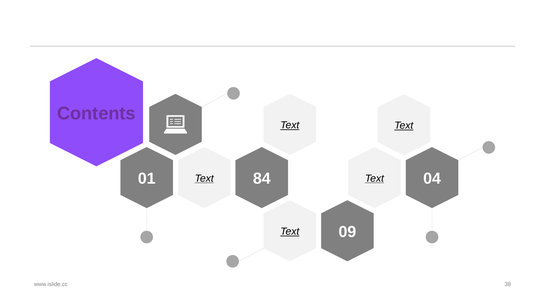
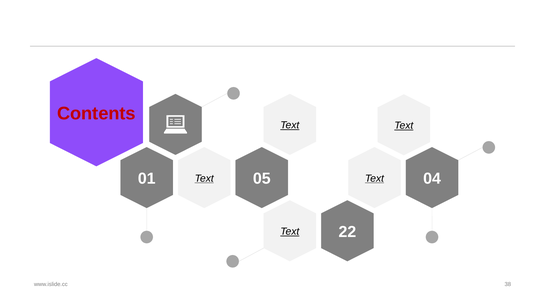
Contents colour: purple -> red (96, 113)
84: 84 -> 05 (262, 178)
09: 09 -> 22 (347, 232)
